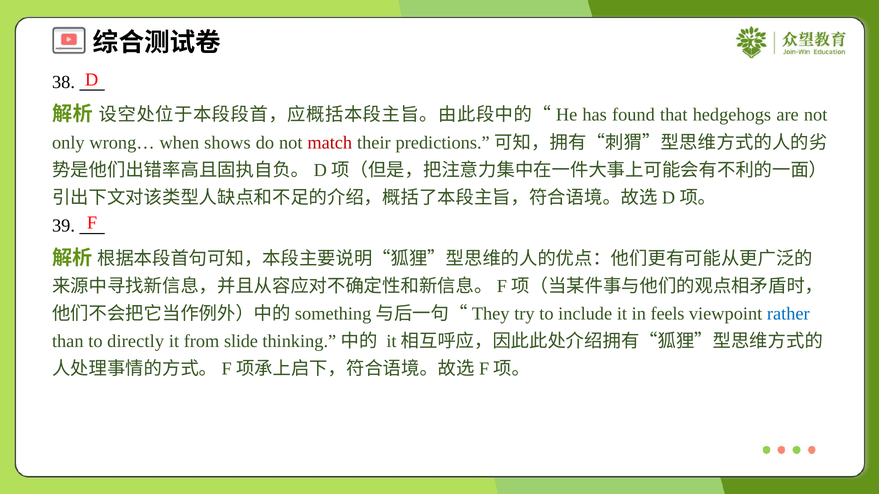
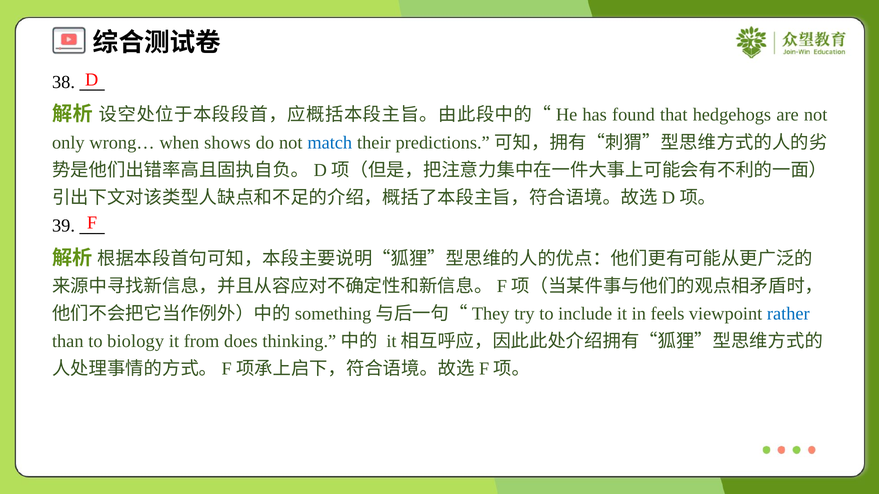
match colour: red -> blue (330, 143)
directly: directly -> biology (136, 341)
slide: slide -> does (241, 341)
